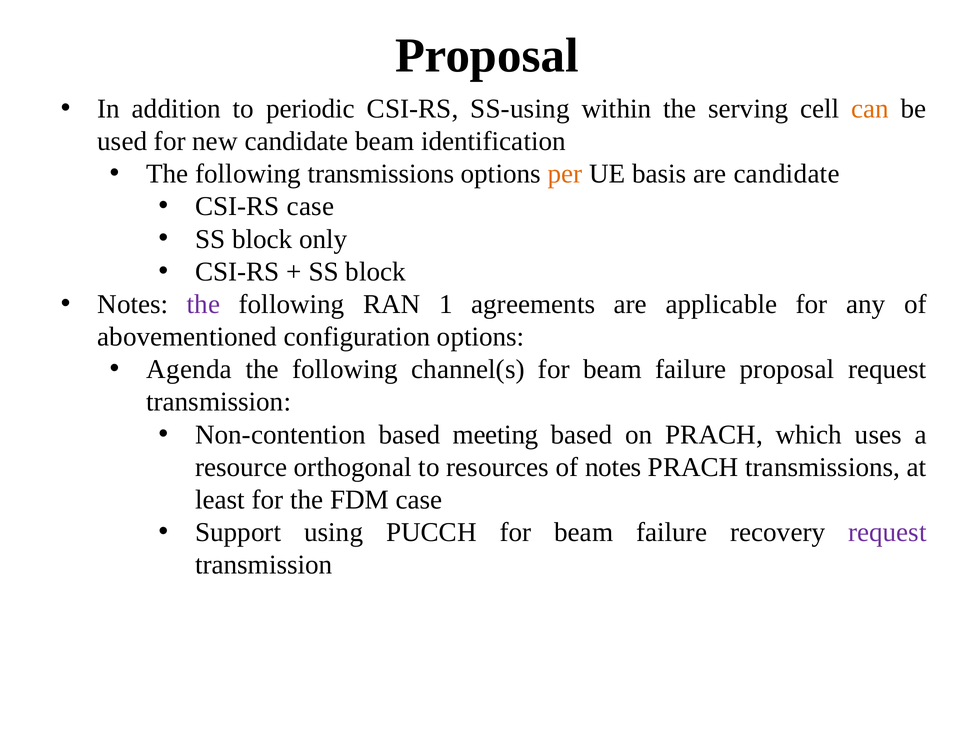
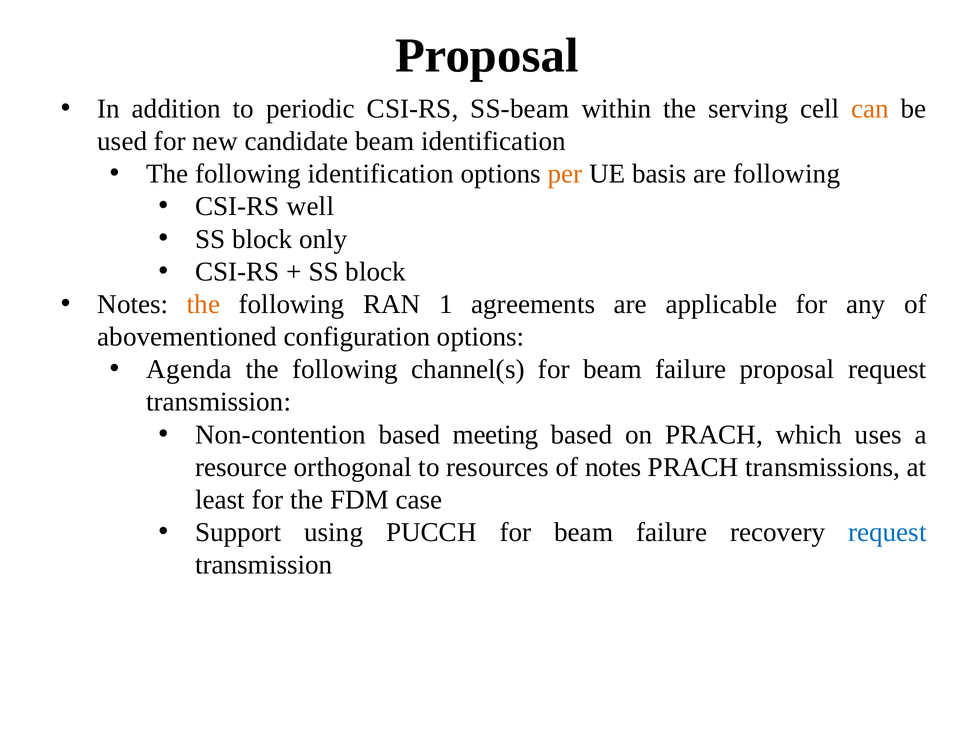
SS-using: SS-using -> SS-beam (520, 109)
following transmissions: transmissions -> identification (381, 174)
are candidate: candidate -> following (787, 174)
CSI-RS case: case -> well (310, 206)
the colour: purple -> orange (204, 304)
request colour: purple -> blue (887, 532)
